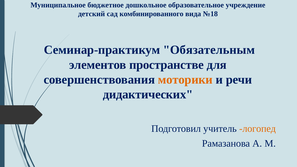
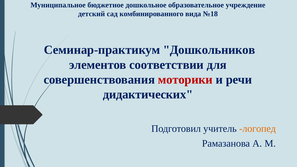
Обязательным: Обязательным -> Дошкольников (209, 50)
пространстве: пространстве -> соответствии (166, 65)
моторики colour: orange -> red (185, 80)
